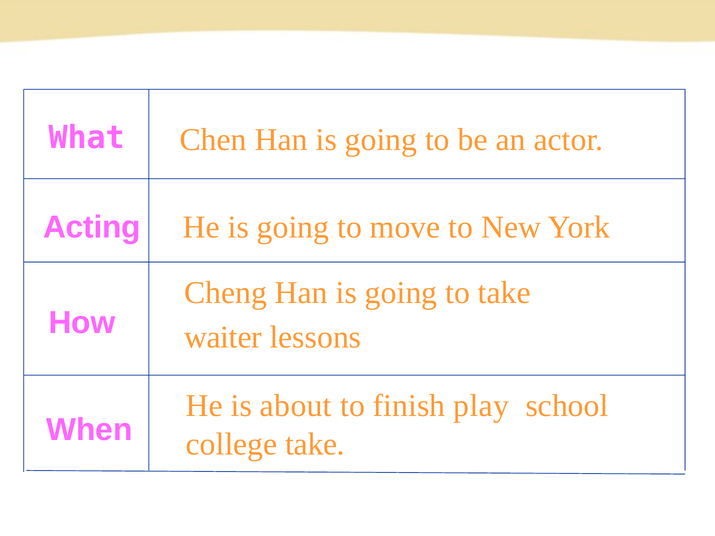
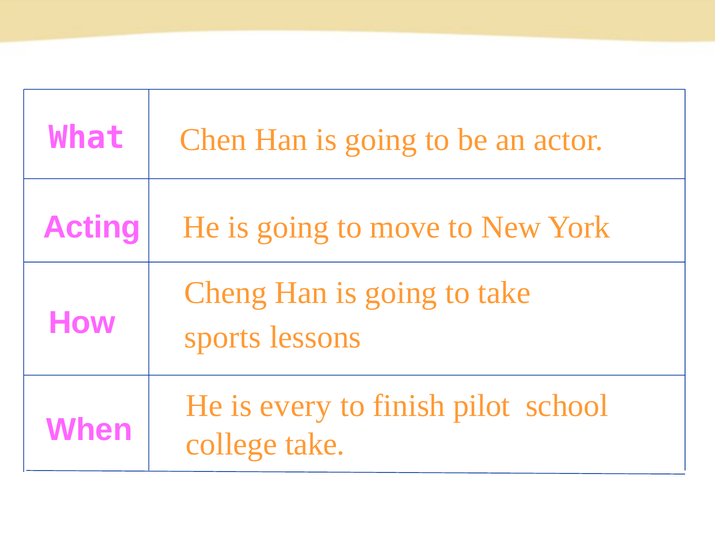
waiter: waiter -> sports (223, 337)
about: about -> every (296, 406)
play: play -> pilot (482, 406)
